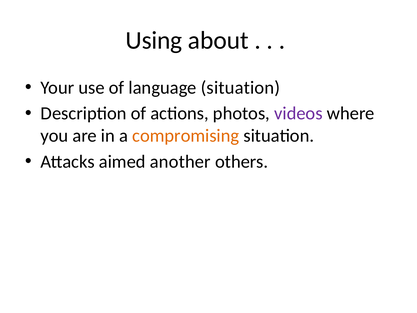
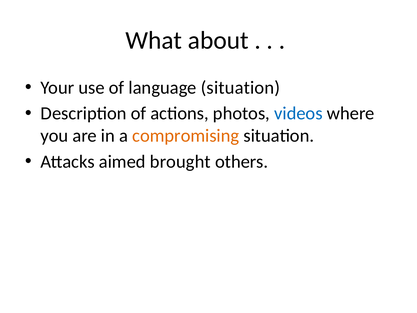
Using: Using -> What (154, 40)
videos colour: purple -> blue (298, 113)
another: another -> brought (180, 162)
